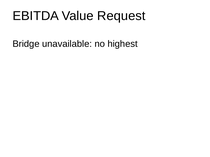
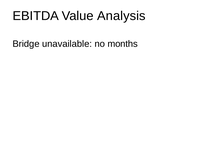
Request: Request -> Analysis (121, 16)
highest: highest -> months (123, 44)
